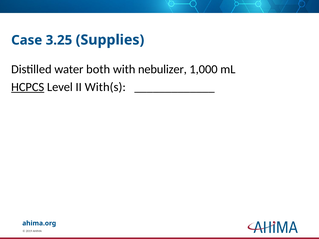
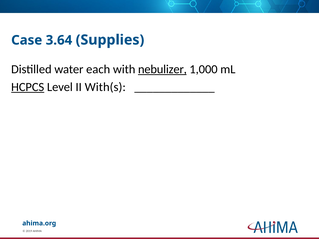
3.25: 3.25 -> 3.64 (59, 40)
both: both -> each (98, 69)
nebulizer underline: none -> present (162, 69)
